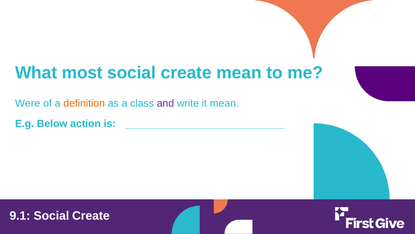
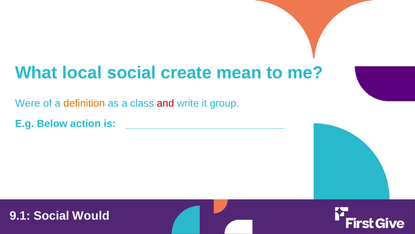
most: most -> local (82, 73)
and colour: purple -> red (165, 103)
it mean: mean -> group (225, 103)
Create: Create -> Would (91, 215)
